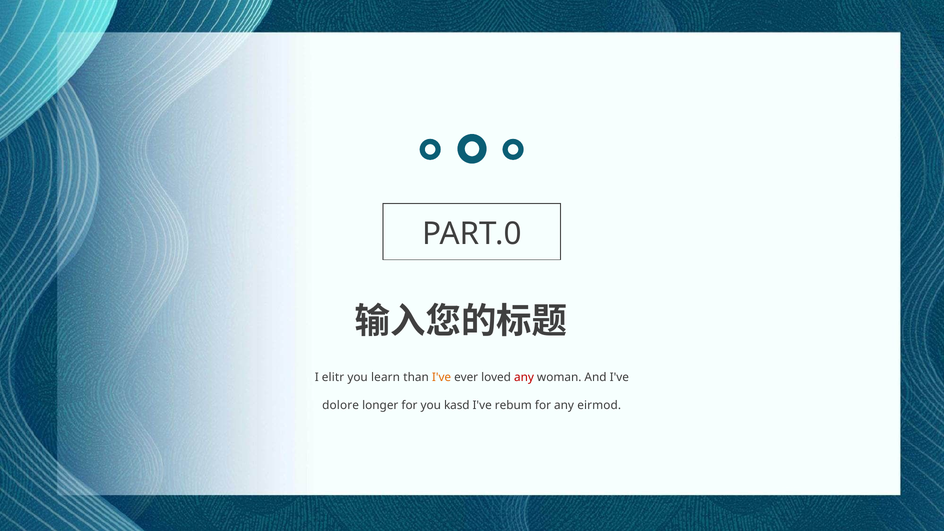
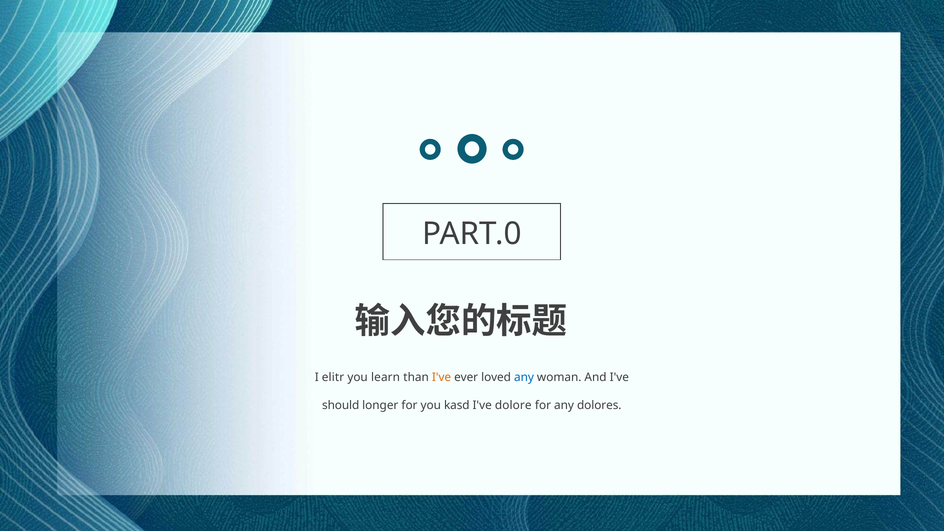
any colour: red -> blue (524, 377)
dolore: dolore -> should (341, 405)
rebum: rebum -> dolore (513, 405)
eirmod: eirmod -> dolores (599, 405)
